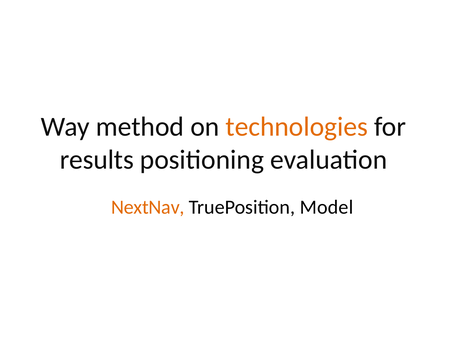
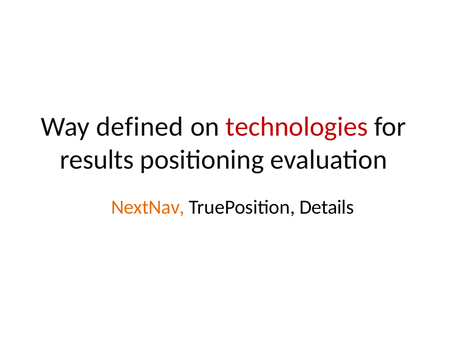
method: method -> defined (140, 127)
technologies colour: orange -> red (297, 127)
Model: Model -> Details (327, 207)
